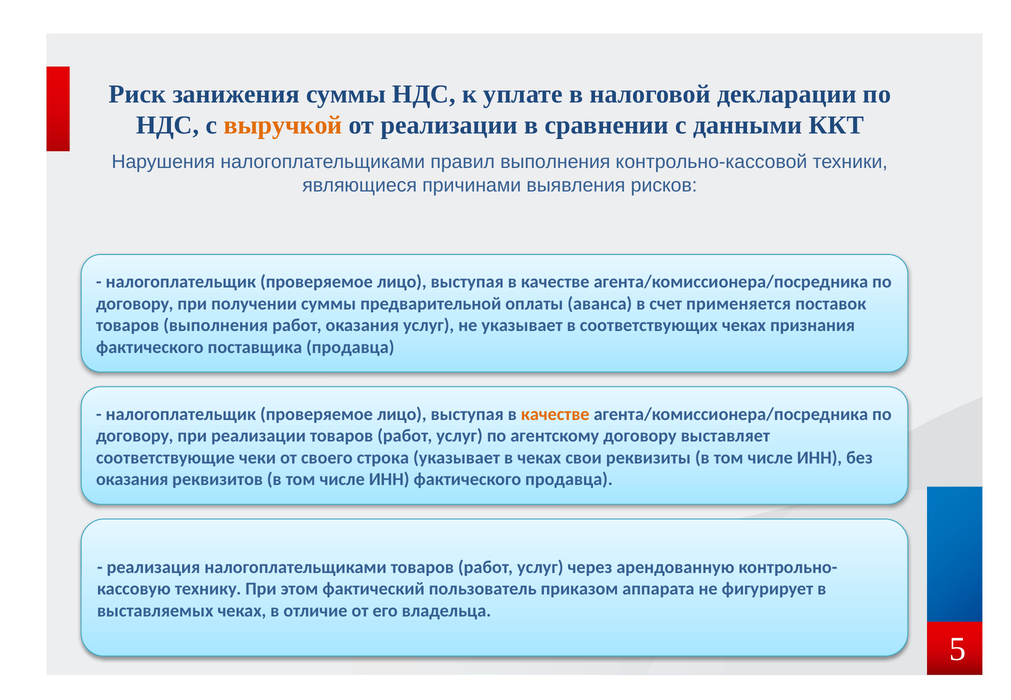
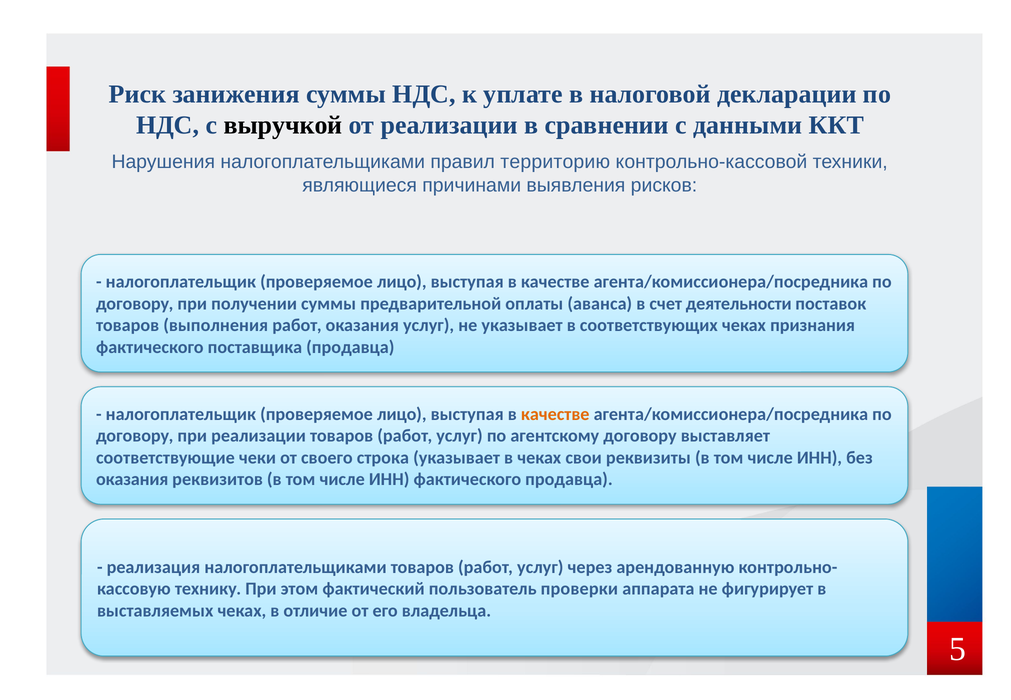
выручкой colour: orange -> black (283, 125)
правил выполнения: выполнения -> территорию (555, 162)
применяется: применяется -> деятельности (739, 304)
приказом: приказом -> проверки (579, 589)
